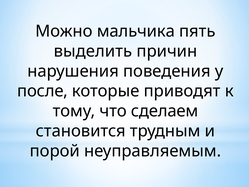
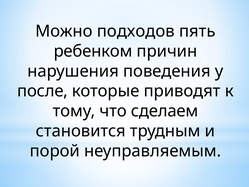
мальчика: мальчика -> подходов (136, 31)
выделить: выделить -> ребенком (93, 51)
